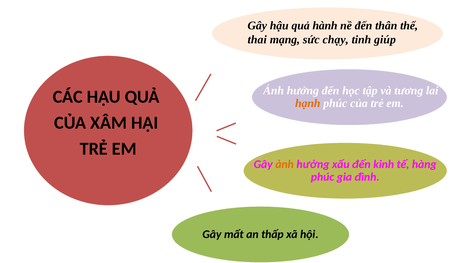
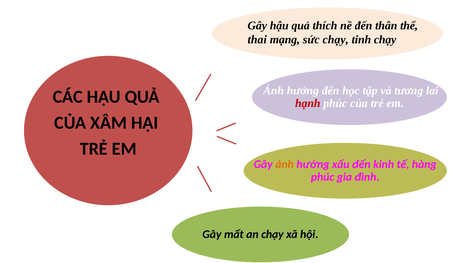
hành: hành -> thích (325, 26)
tinh giúp: giúp -> chạy (385, 40)
hạnh colour: orange -> red (308, 103)
an thấp: thấp -> chạy (272, 234)
